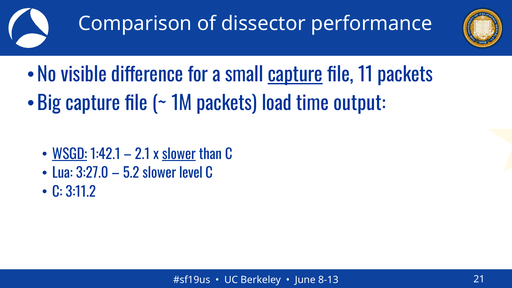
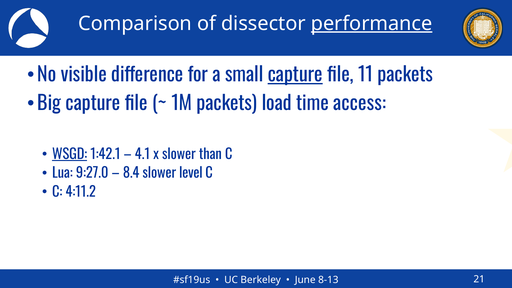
performance underline: none -> present (372, 23)
output: output -> access (360, 104)
2.1: 2.1 -> 4.1 (142, 154)
slower underline: present -> none (179, 154)
3:27.0: 3:27.0 -> 9:27.0 (92, 173)
5.2: 5.2 -> 8.4 (131, 173)
3:11.2: 3:11.2 -> 4:11.2 (81, 192)
